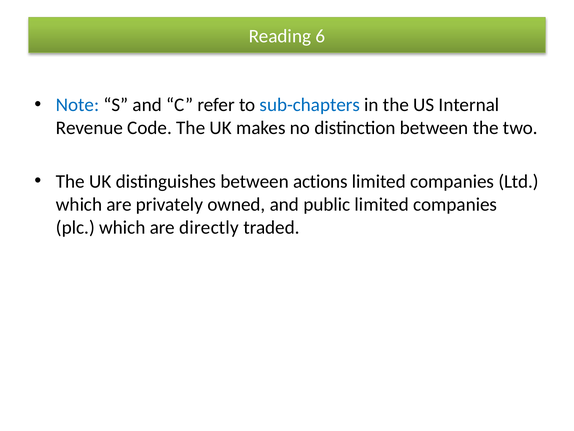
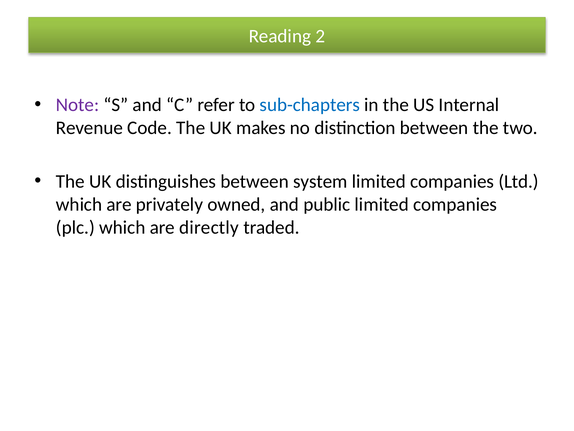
6: 6 -> 2 (320, 36)
Note colour: blue -> purple (78, 105)
actions: actions -> system (320, 181)
